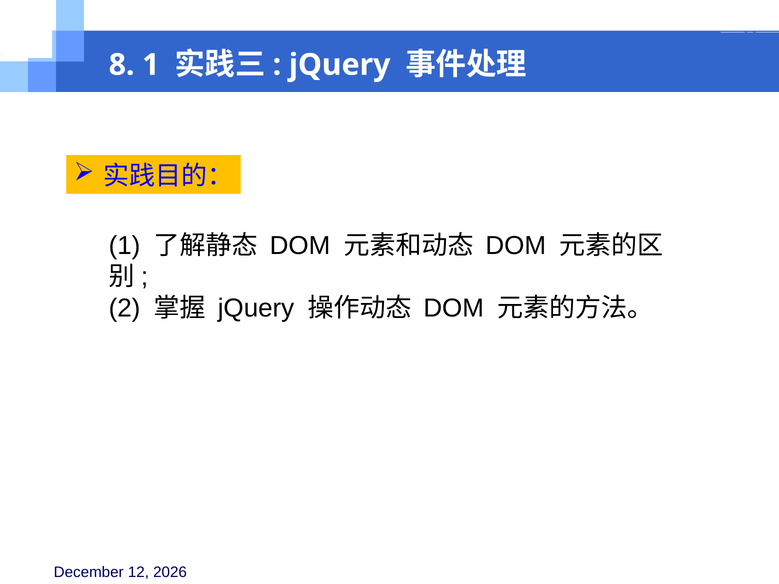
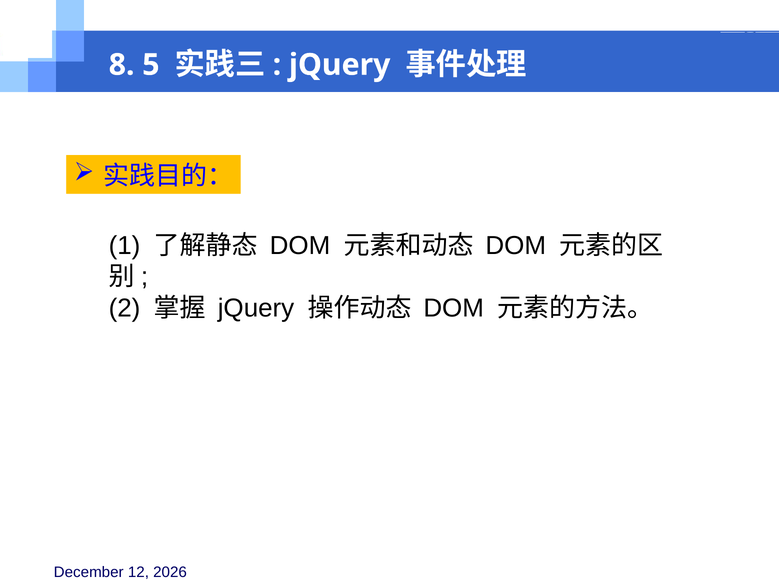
8 1: 1 -> 5 (151, 65)
